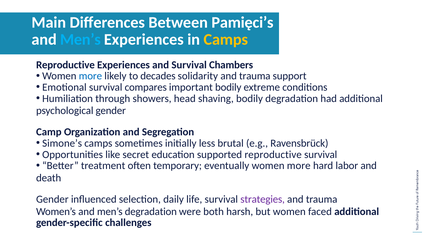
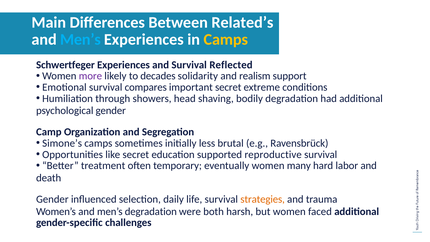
Pamięci’s: Pamięci’s -> Related’s (242, 22)
Reproductive: Reproductive -> Schwertfeger (65, 65)
Chambers: Chambers -> Reflected (231, 65)
more colour: blue -> purple (90, 76)
solidarity and trauma: trauma -> realism (255, 76)
important bodily: bodily -> secret (228, 87)
eventually women more: more -> many (299, 166)
strategies colour: purple -> orange (263, 199)
